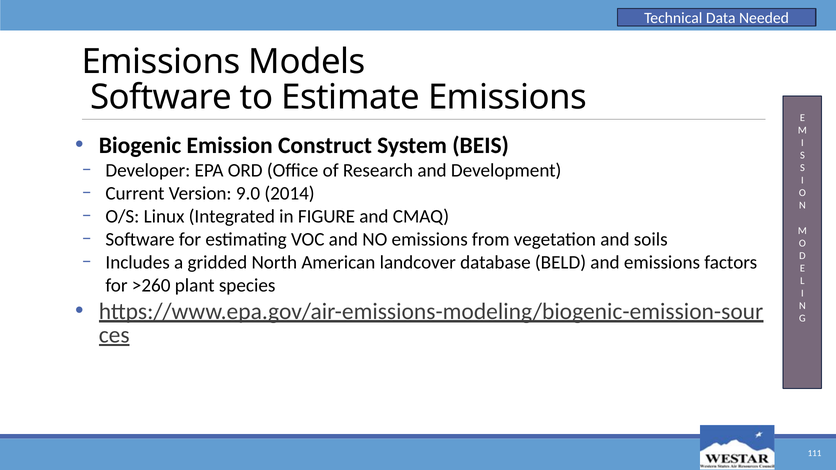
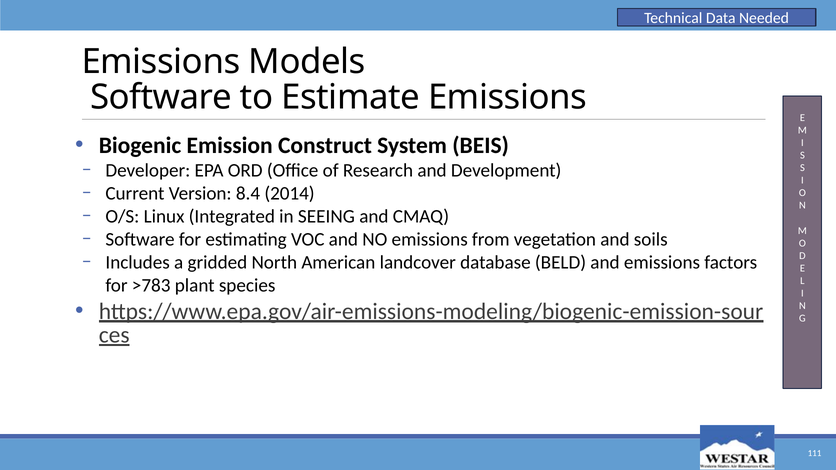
9.0: 9.0 -> 8.4 (248, 194)
FIGURE: FIGURE -> SEEING (326, 217)
>260: >260 -> >783 (151, 286)
